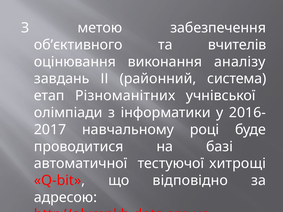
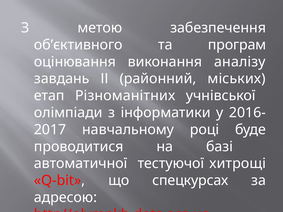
вчителів: вчителів -> програм (237, 45)
система: система -> міських (237, 79)
відповідно: відповідно -> спецкурсах (190, 181)
